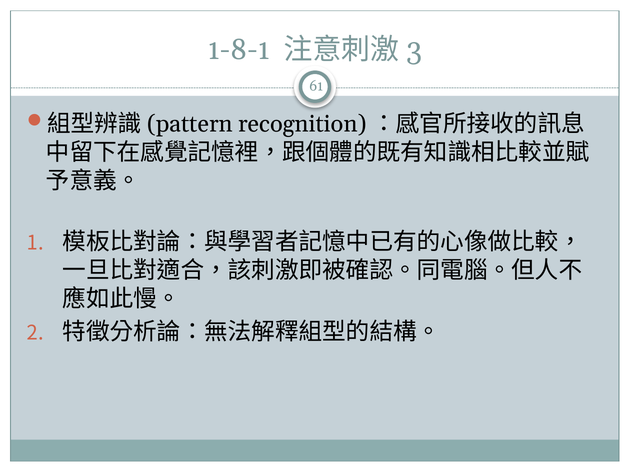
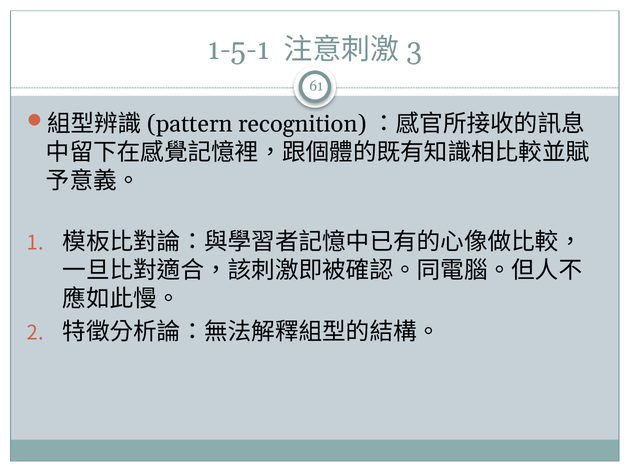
1-8-1: 1-8-1 -> 1-5-1 (239, 50)
